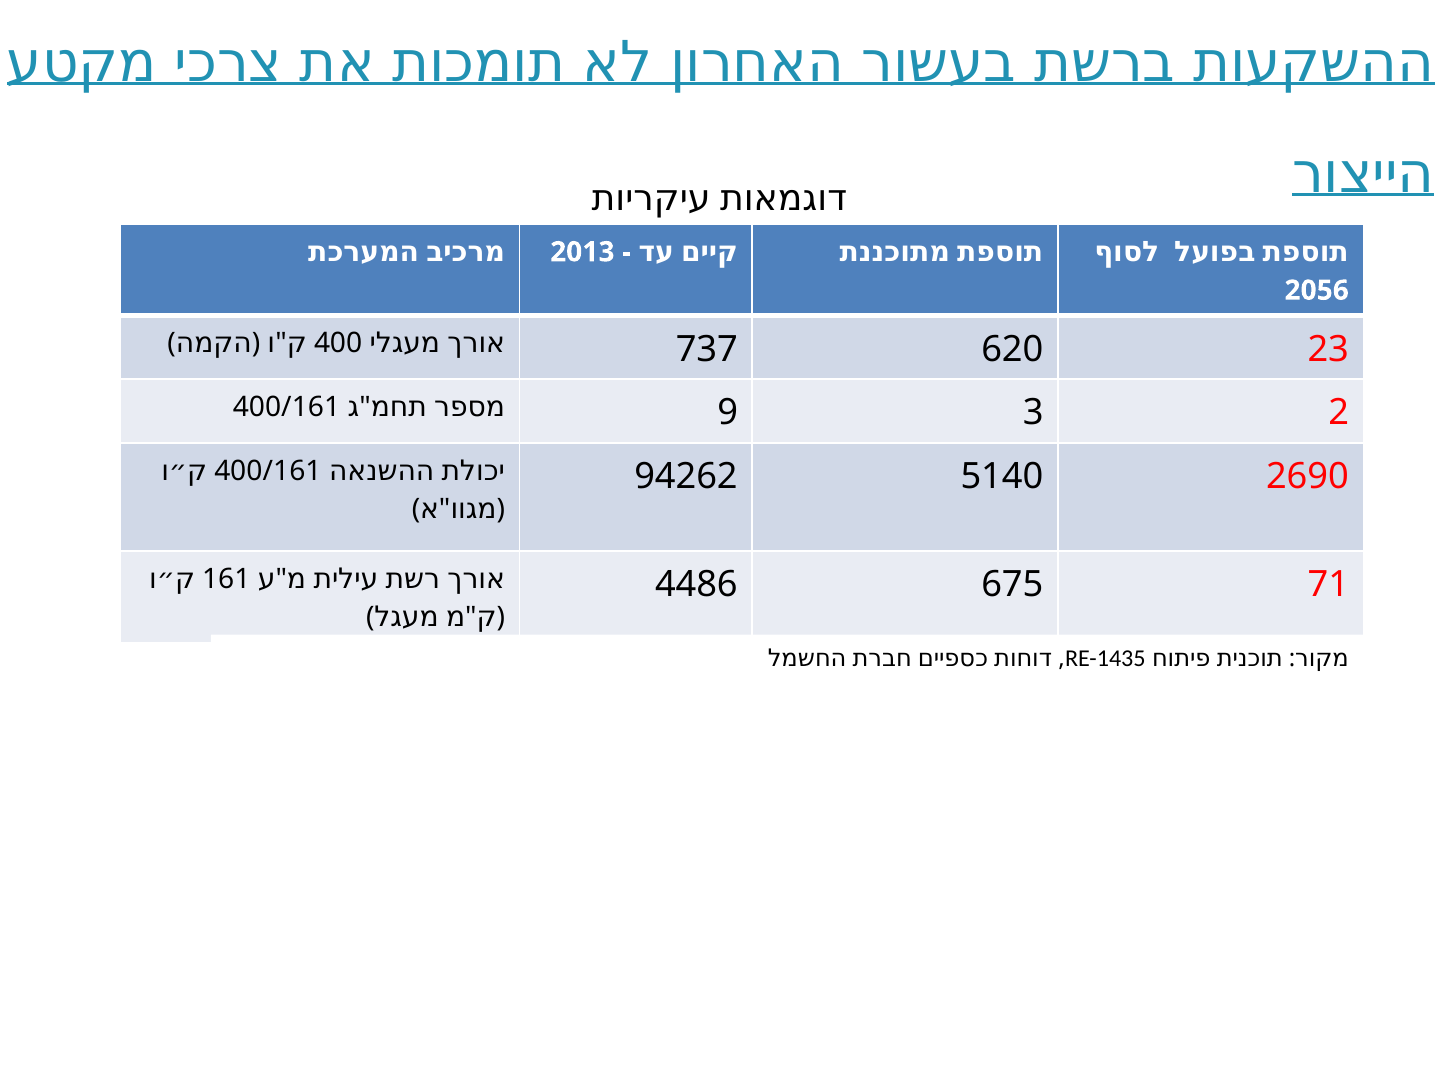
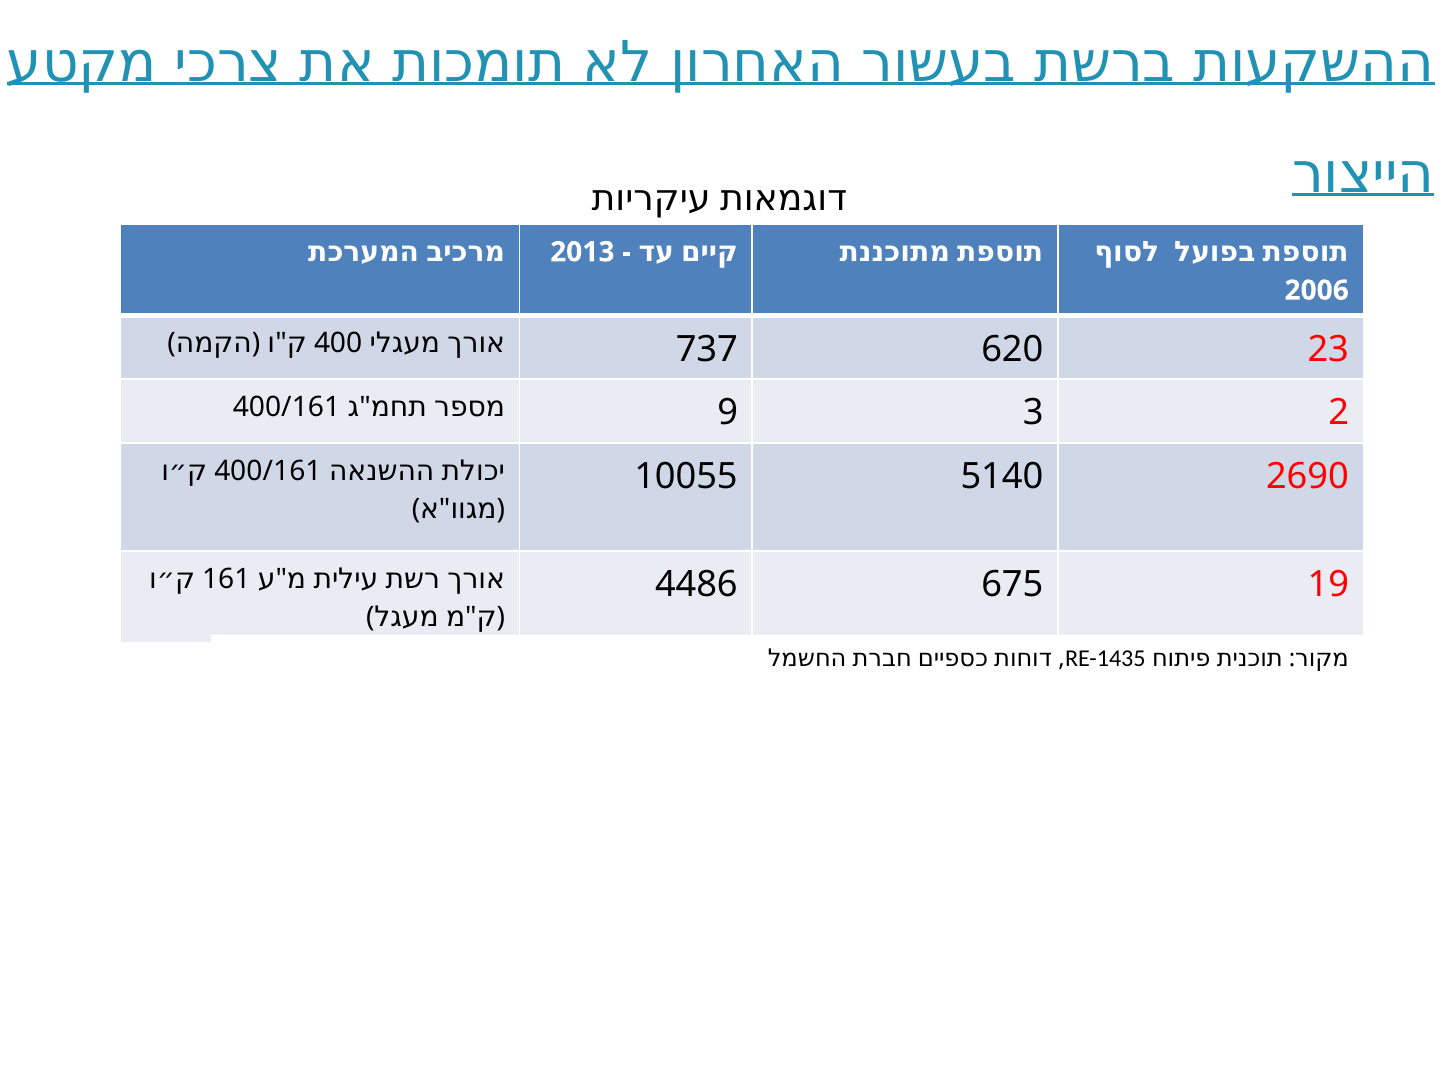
2056: 2056 -> 2006 (1317, 290)
94262: 94262 -> 10055 (686, 477)
71: 71 -> 19 (1328, 585)
